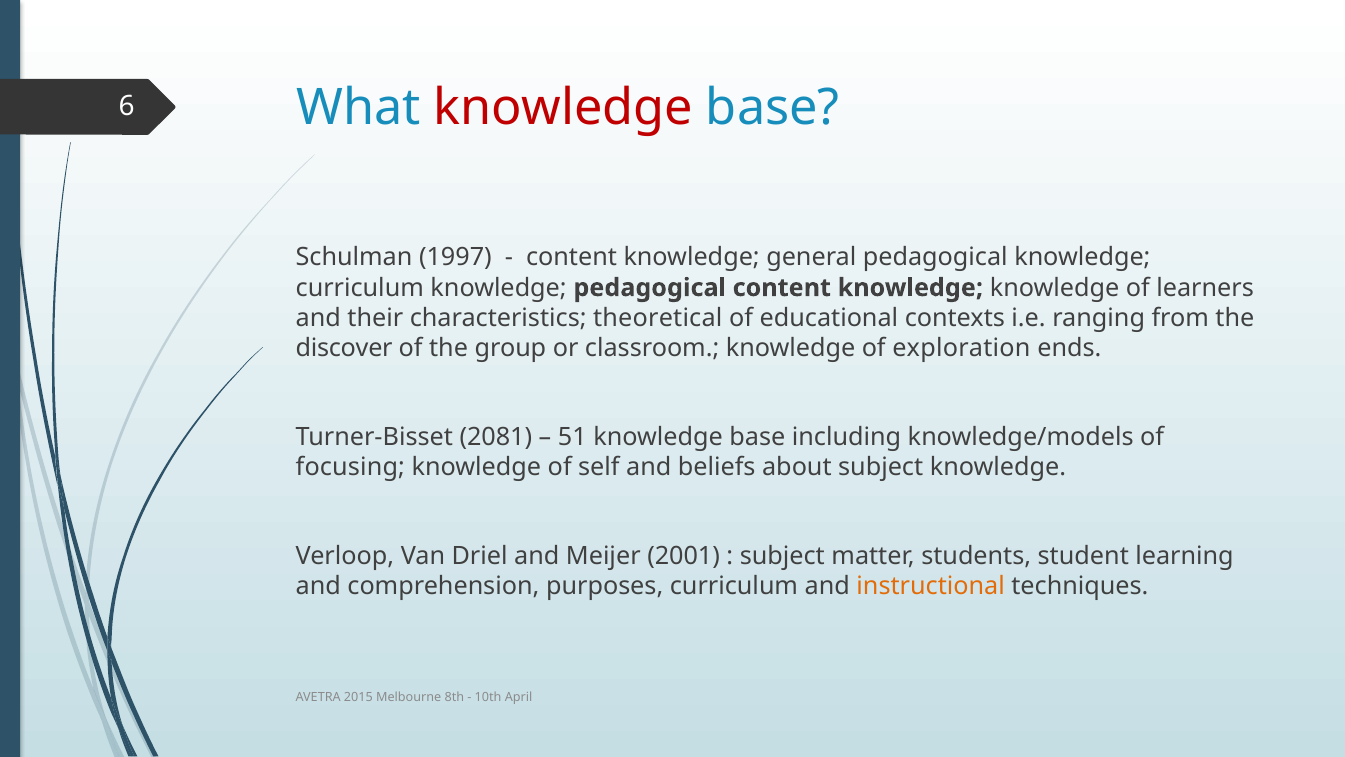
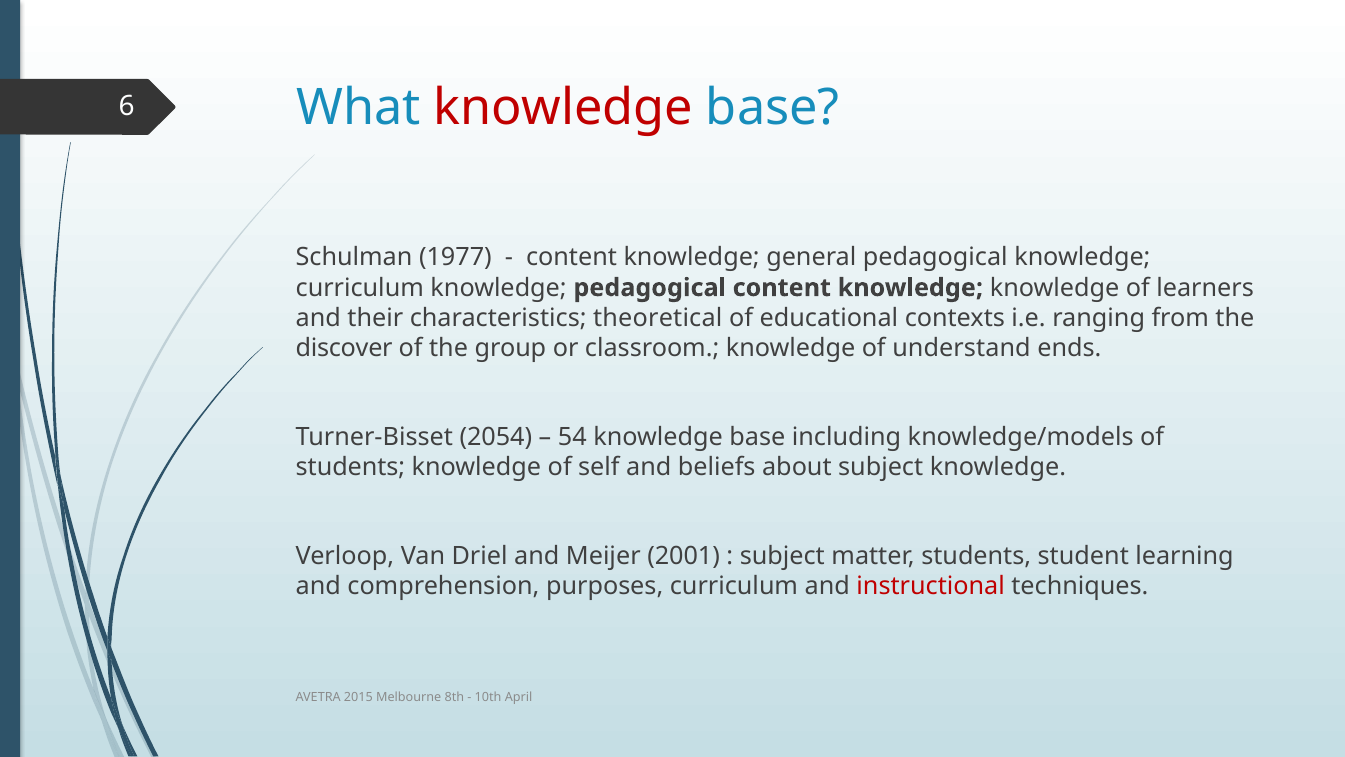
1997: 1997 -> 1977 (455, 257)
exploration: exploration -> understand (961, 348)
2081: 2081 -> 2054 (496, 437)
51: 51 -> 54 (572, 437)
focusing: focusing -> students (350, 467)
instructional colour: orange -> red (931, 586)
